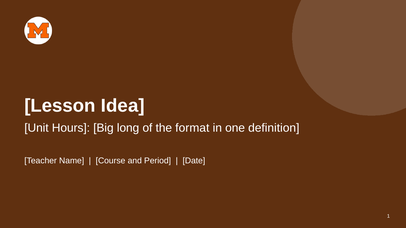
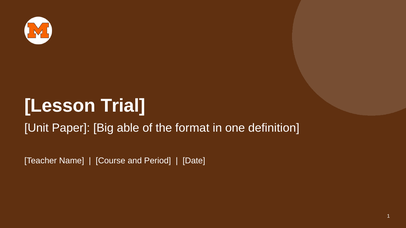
Idea: Idea -> Trial (123, 106)
Hours: Hours -> Paper (71, 128)
long: long -> able (128, 128)
